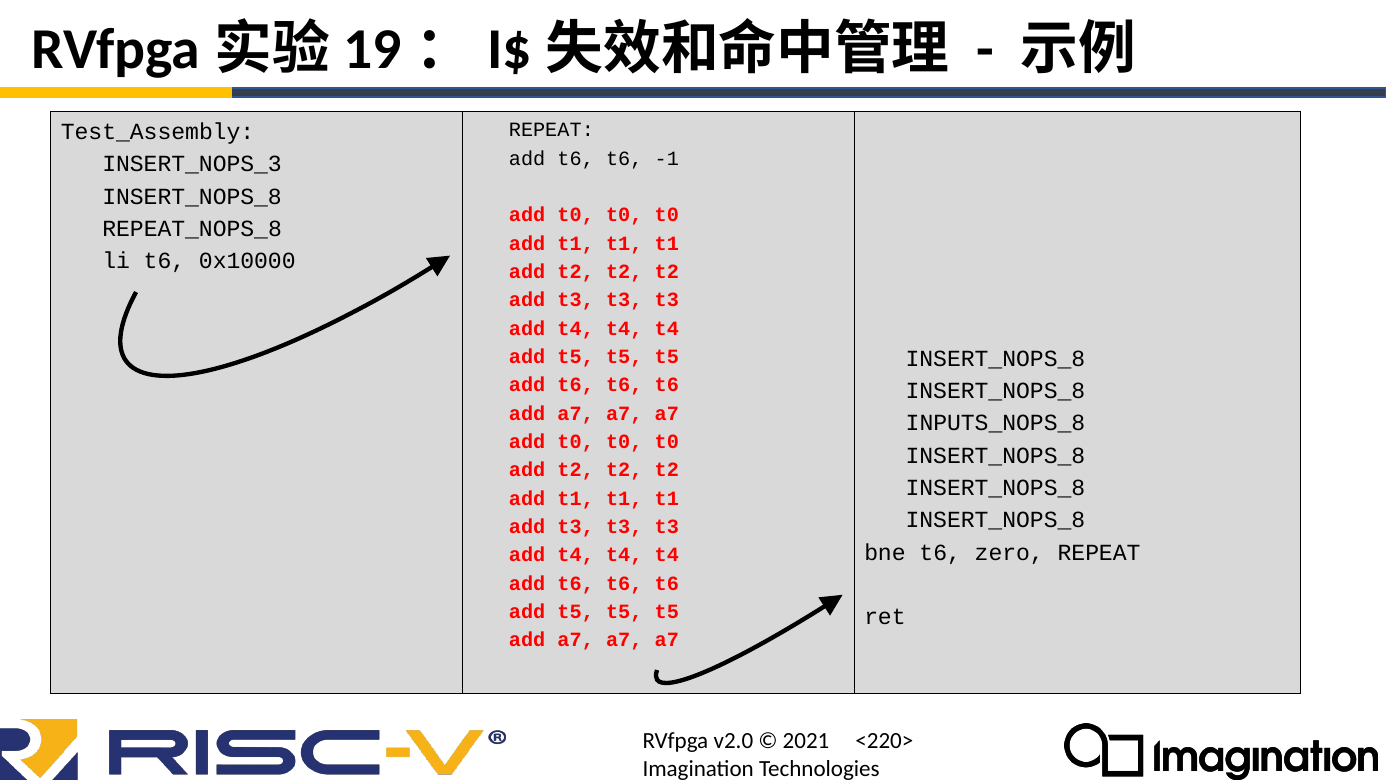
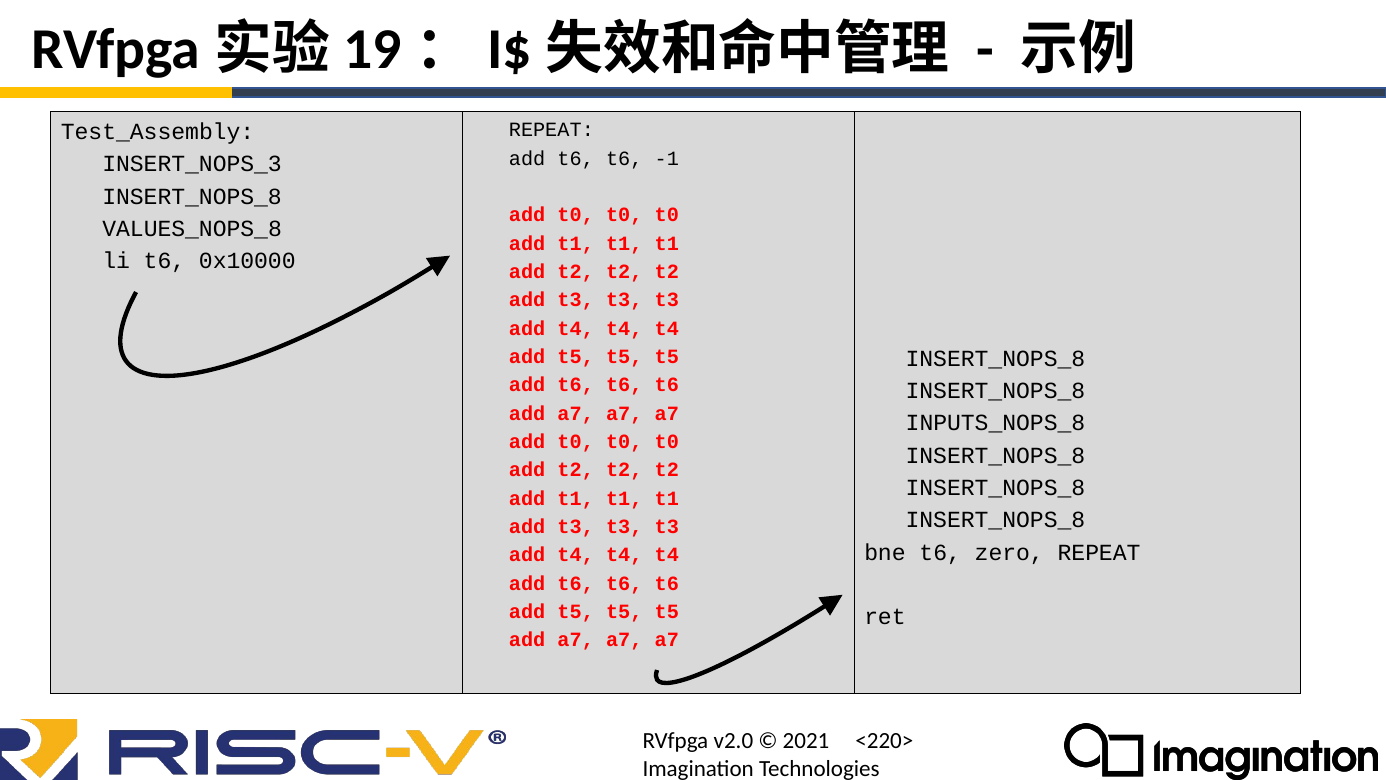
REPEAT_NOPS_8: REPEAT_NOPS_8 -> VALUES_NOPS_8 (192, 229)
